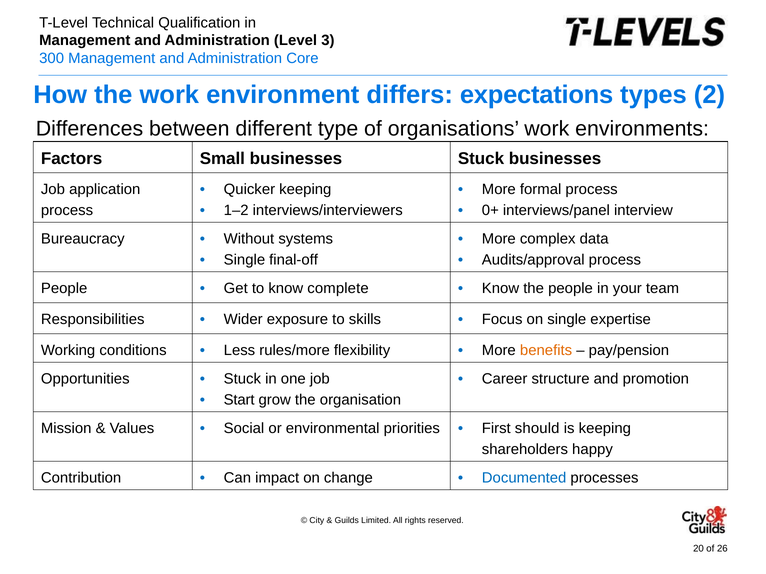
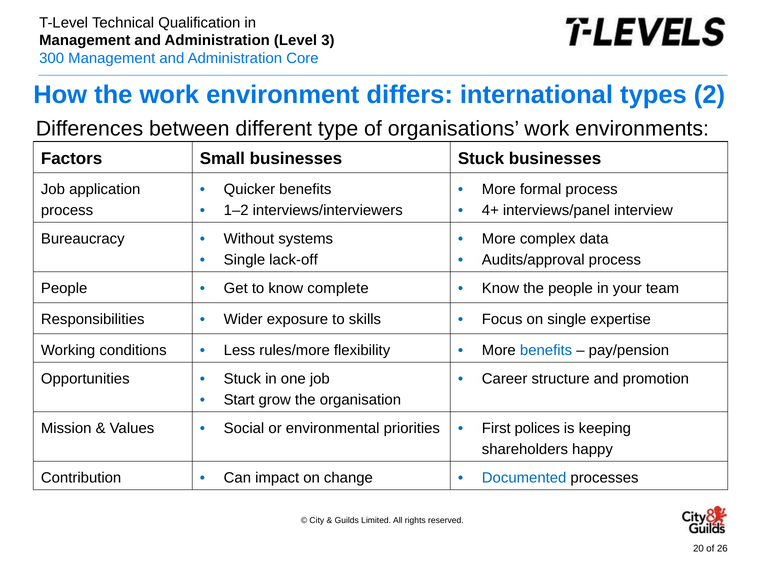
expectations: expectations -> international (536, 95)
Quicker keeping: keeping -> benefits (305, 190)
0+: 0+ -> 4+ (490, 210)
final-off: final-off -> lack-off (294, 260)
benefits colour: orange -> blue (546, 351)
should: should -> polices (537, 429)
